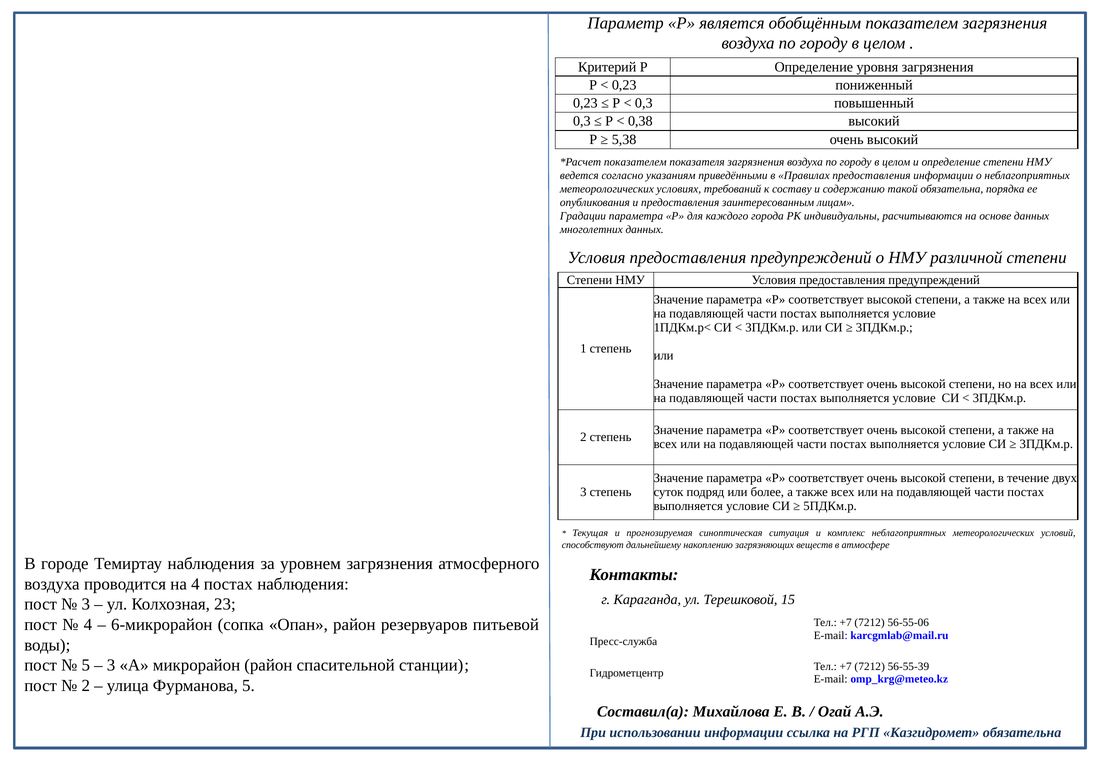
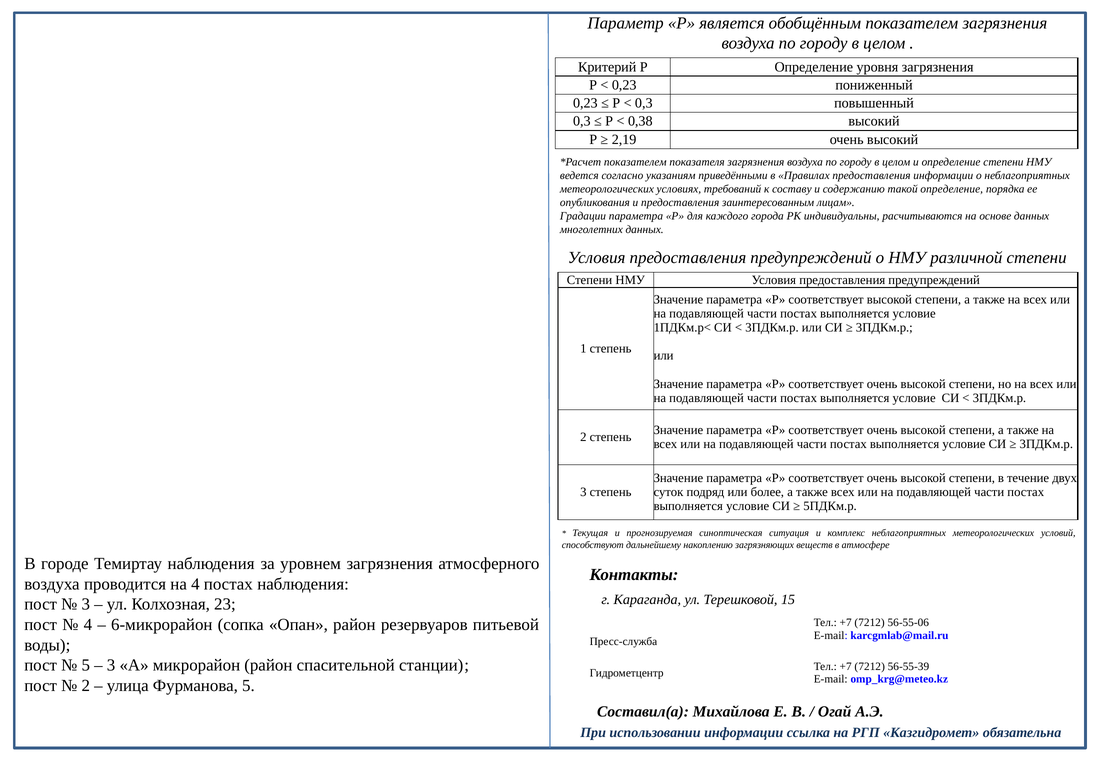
5,38: 5,38 -> 2,19 (624, 139)
такой обязательна: обязательна -> определение (952, 189)
